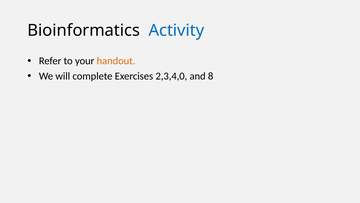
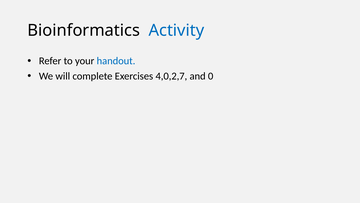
handout colour: orange -> blue (116, 61)
2,3,4,0: 2,3,4,0 -> 4,0,2,7 (171, 76)
8: 8 -> 0 (211, 76)
